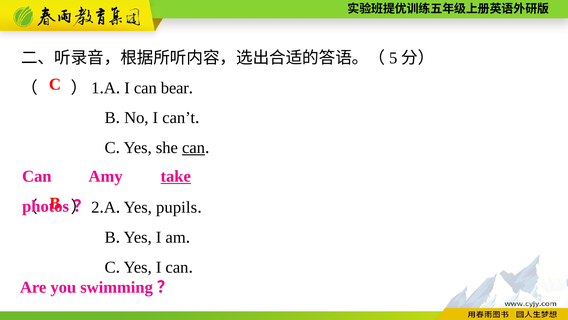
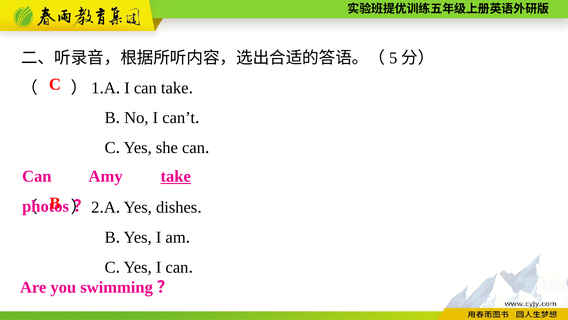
can bear: bear -> take (175, 88)
can underline: present -> none (193, 147)
pupils: pupils -> dishes (177, 207)
